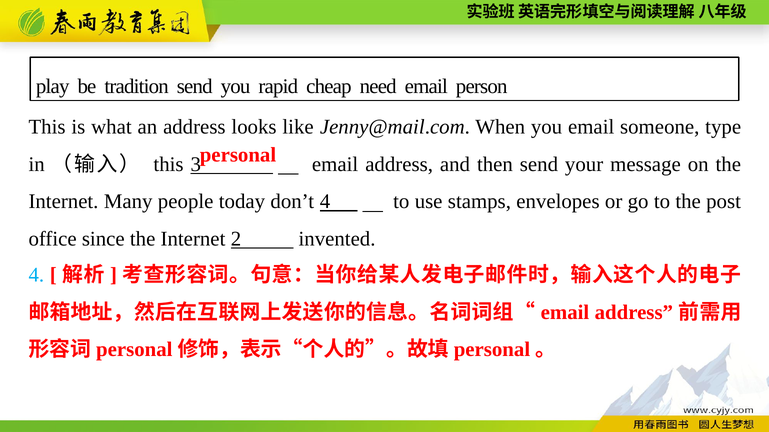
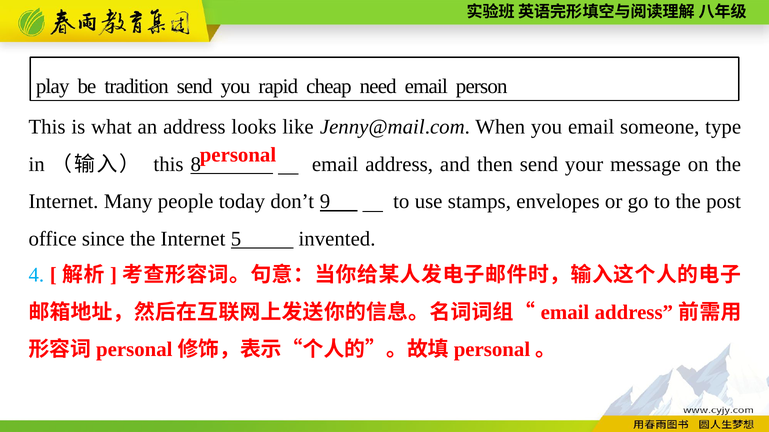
3: 3 -> 8 (196, 164)
don’t 4: 4 -> 9 (325, 202)
2: 2 -> 5 (236, 239)
